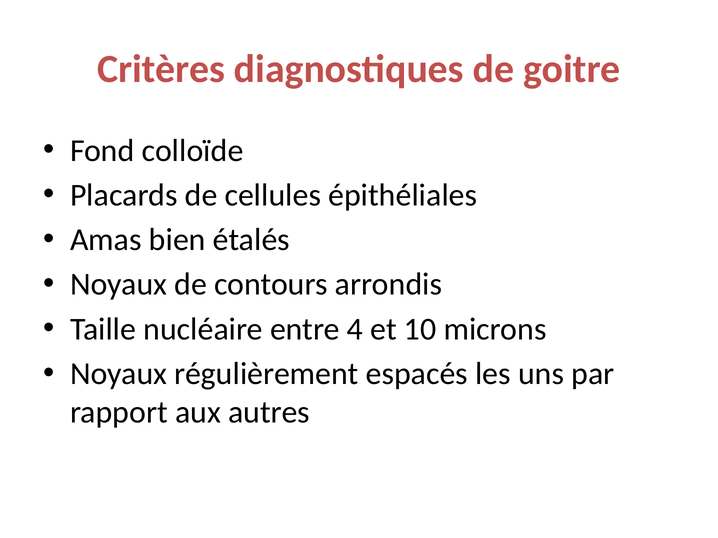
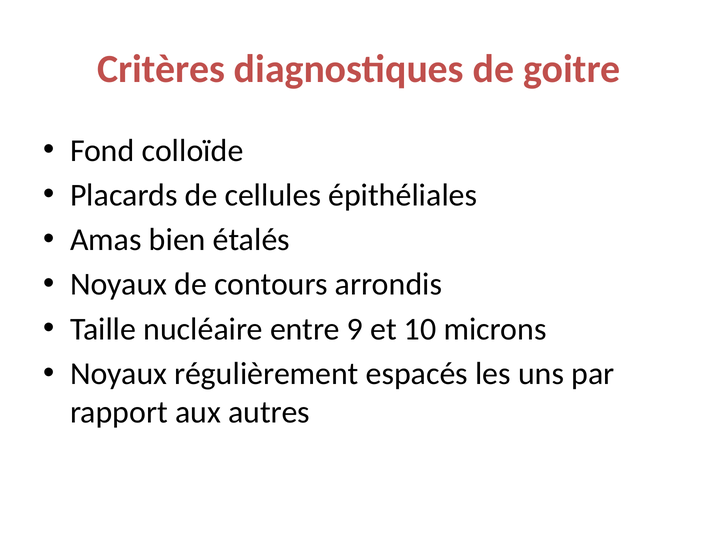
4: 4 -> 9 (355, 329)
